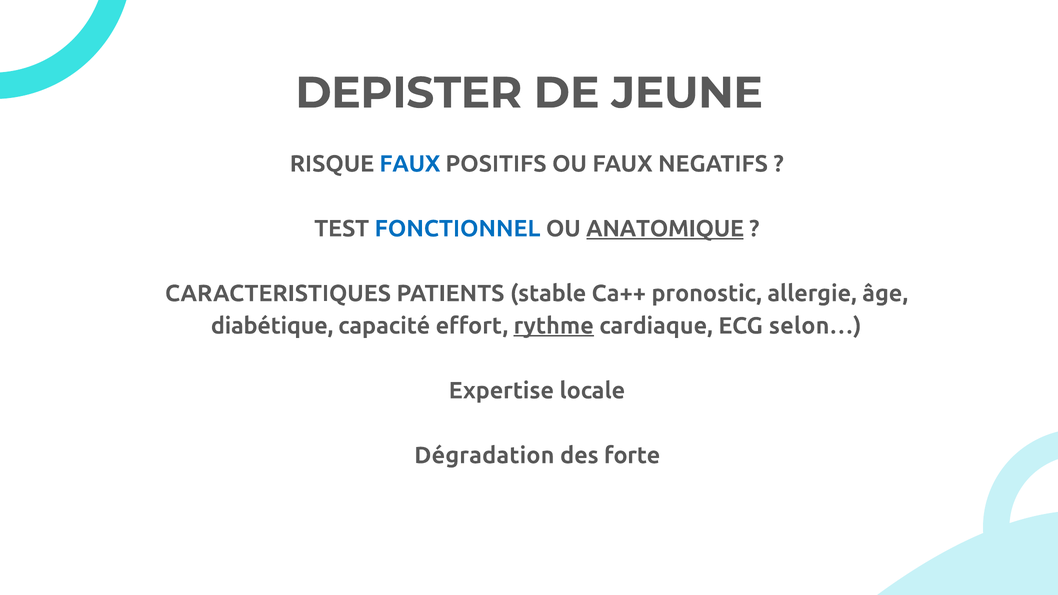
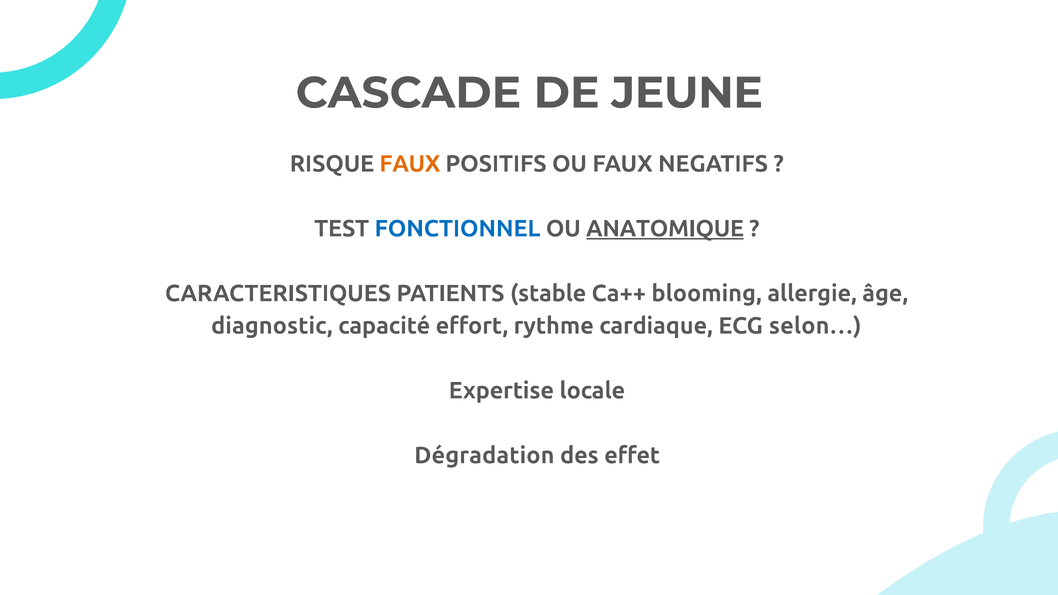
DEPISTER: DEPISTER -> CASCADE (408, 93)
FAUX colour: blue -> orange (410, 164)
pronostic: pronostic -> blooming (707, 293)
diabétique: diabétique -> diagnostic (272, 326)
rythme underline: present -> none (554, 326)
forte: forte -> effet (632, 456)
